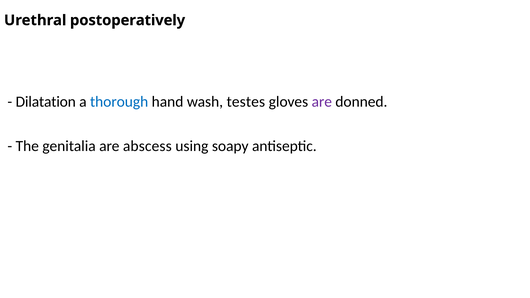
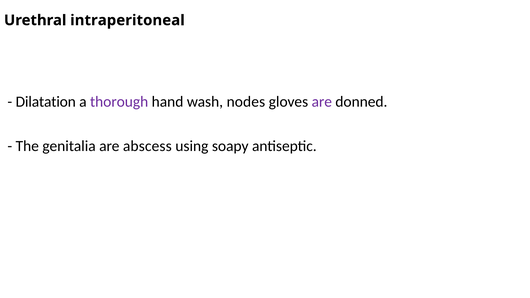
postoperatively: postoperatively -> intraperitoneal (127, 20)
thorough colour: blue -> purple (119, 102)
testes: testes -> nodes (246, 102)
